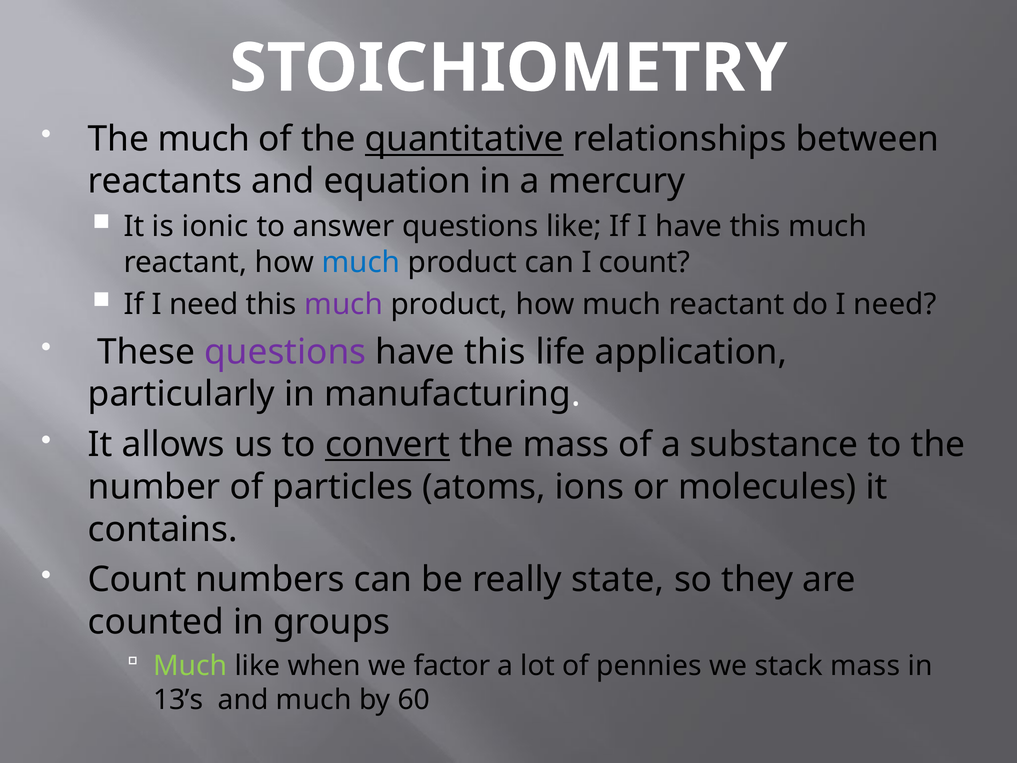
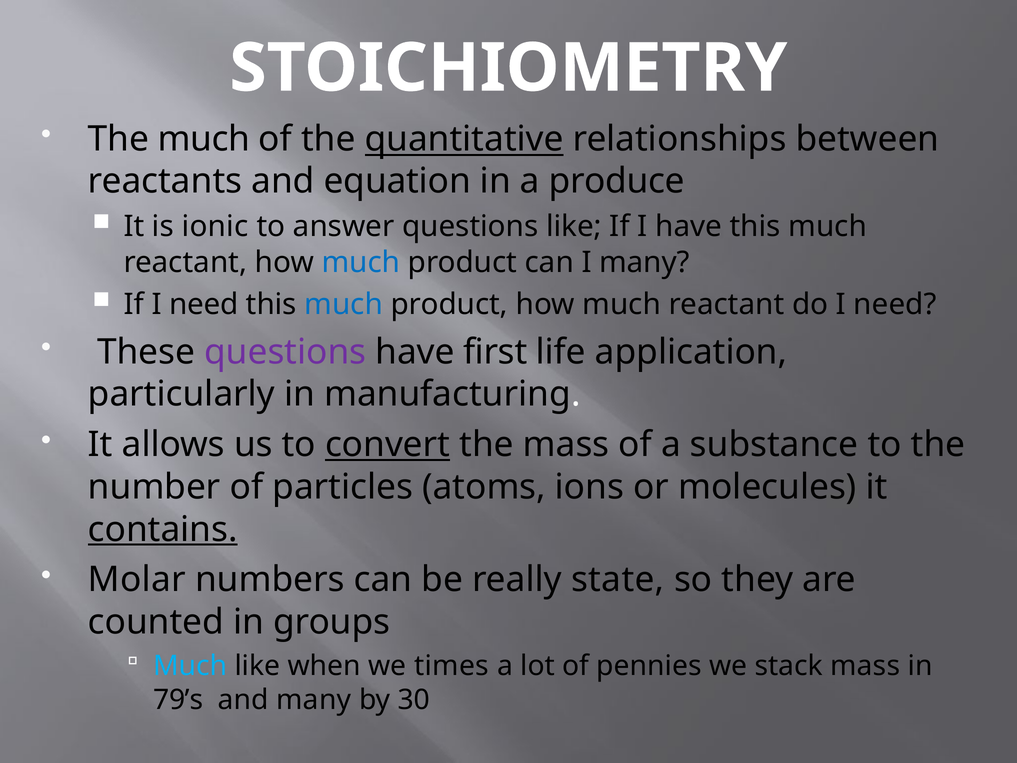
mercury: mercury -> produce (617, 181)
I count: count -> many (644, 262)
much colour: purple -> blue (344, 305)
this: this -> first (495, 352)
contains underline: none -> present (163, 529)
Count: Count -> Molar (137, 579)
Much colour: light green -> light blue (190, 666)
factor: factor -> times (452, 666)
13’s: 13’s -> 79’s (178, 700)
and much: much -> many (314, 700)
60: 60 -> 30 (414, 700)
